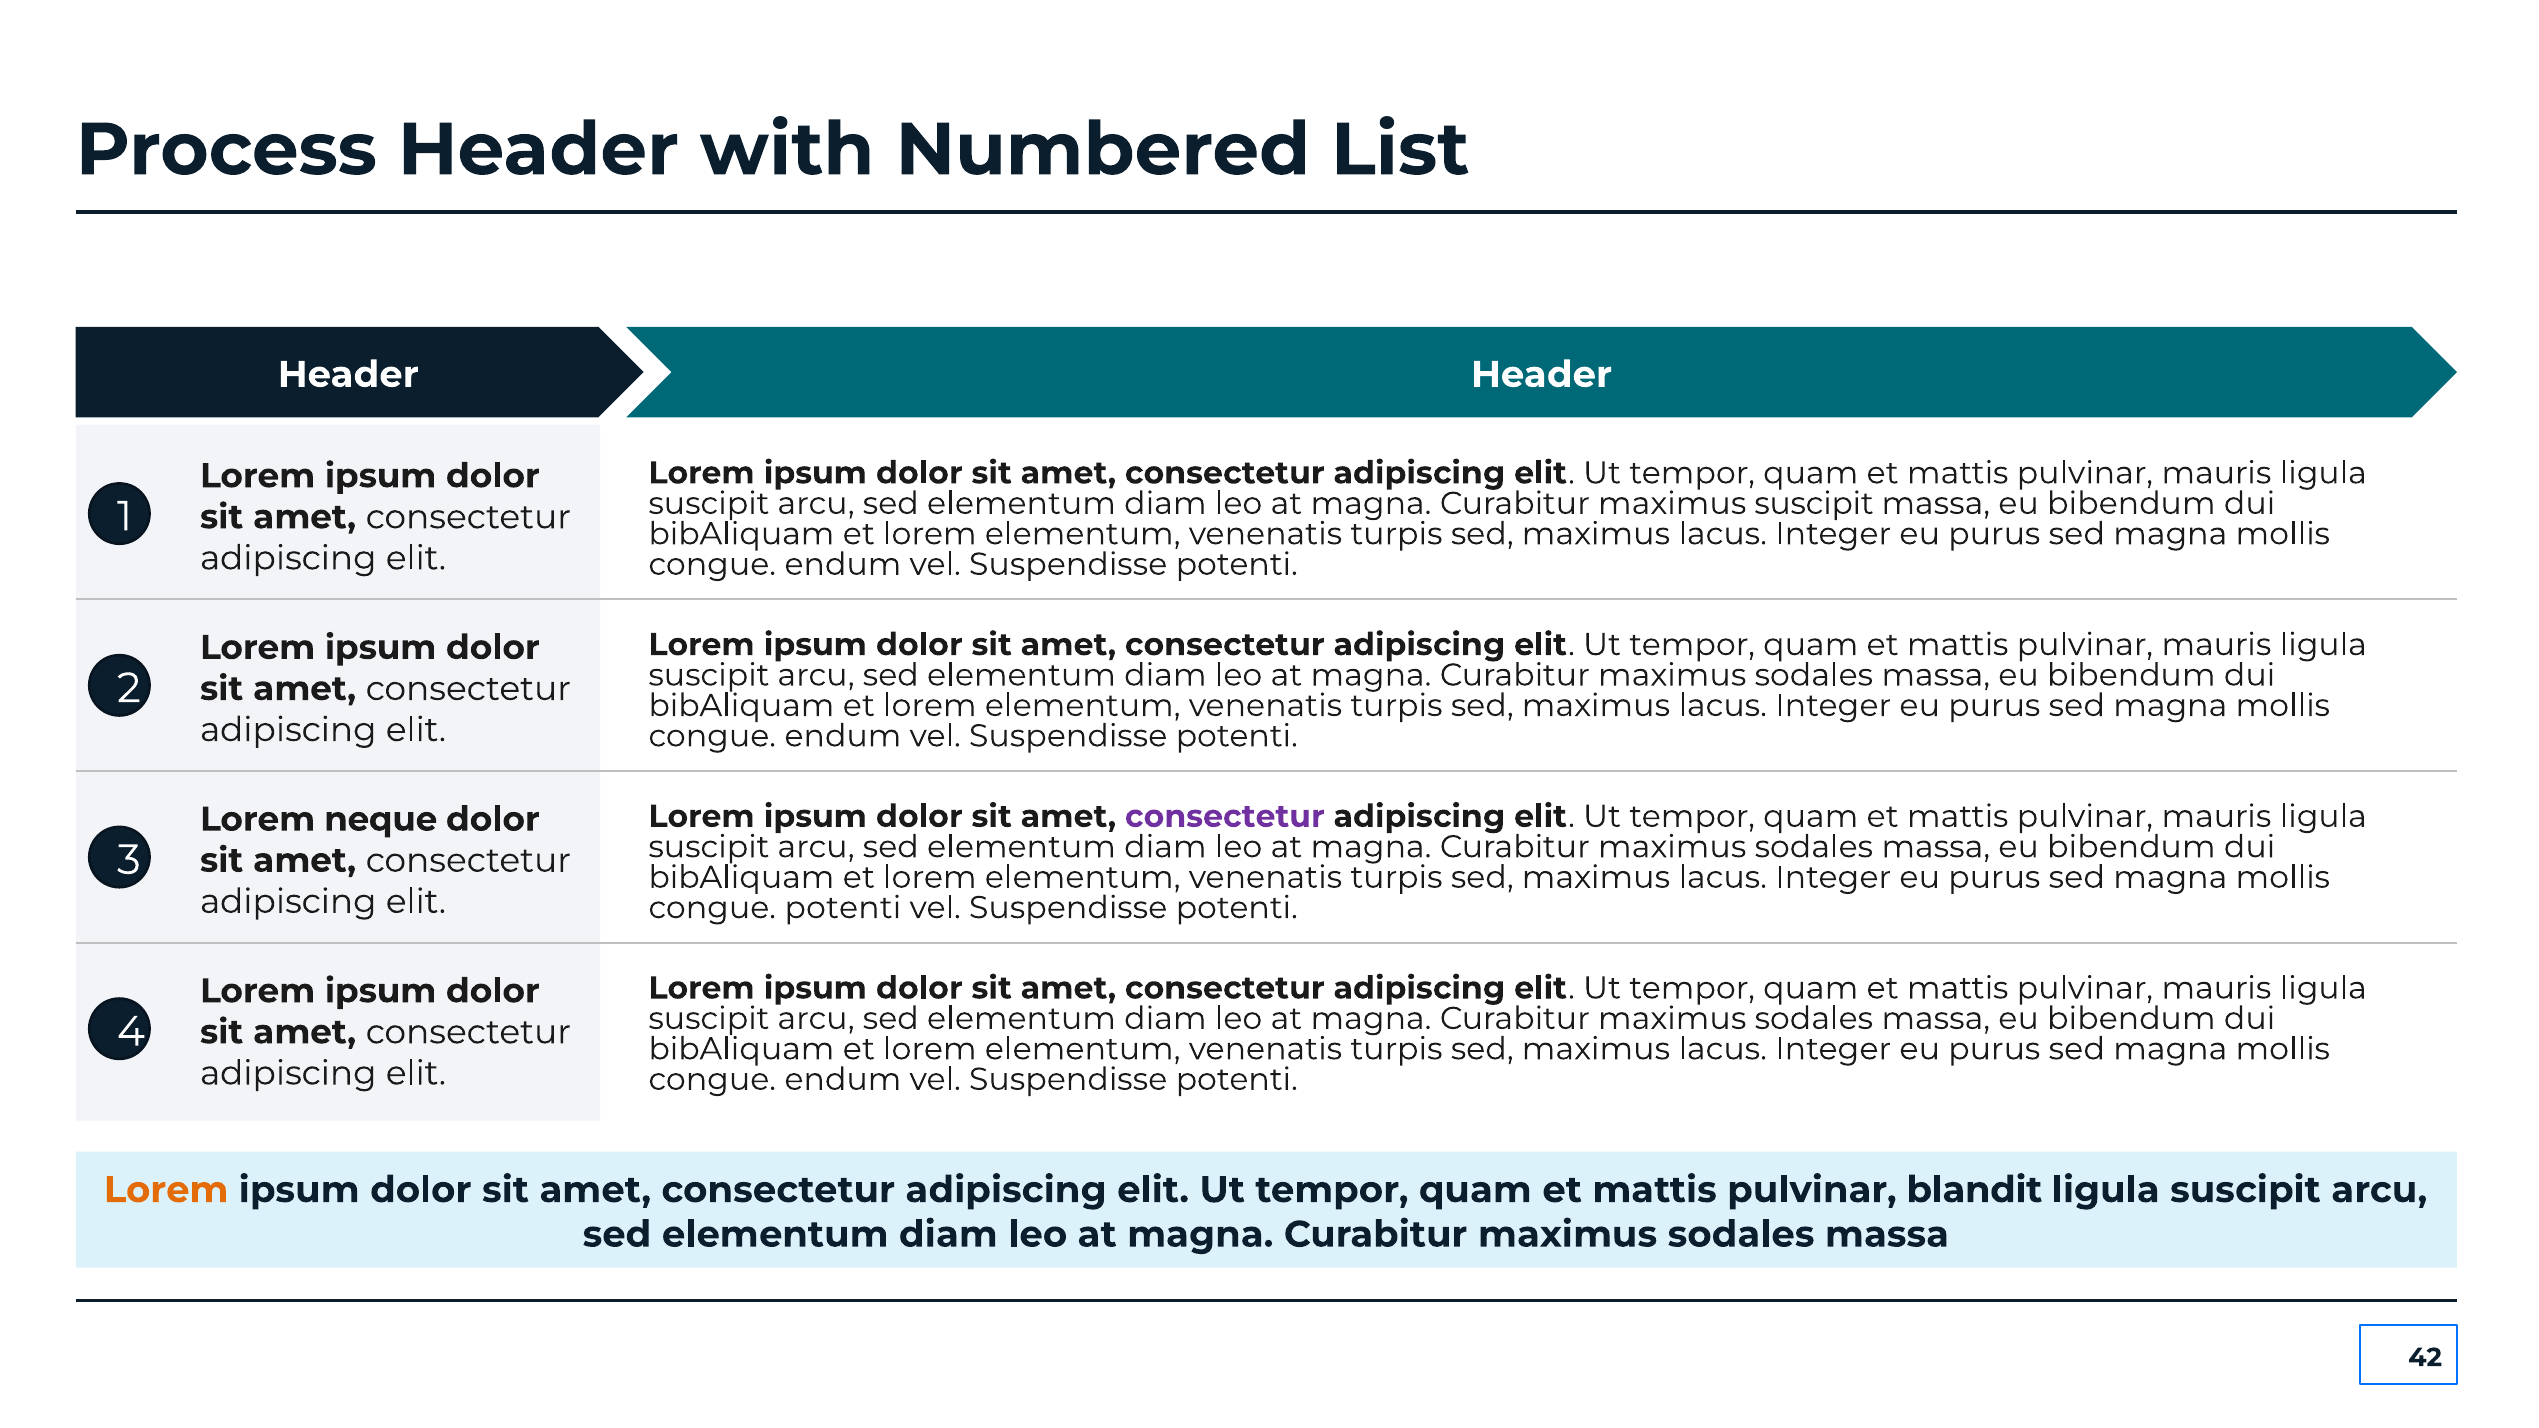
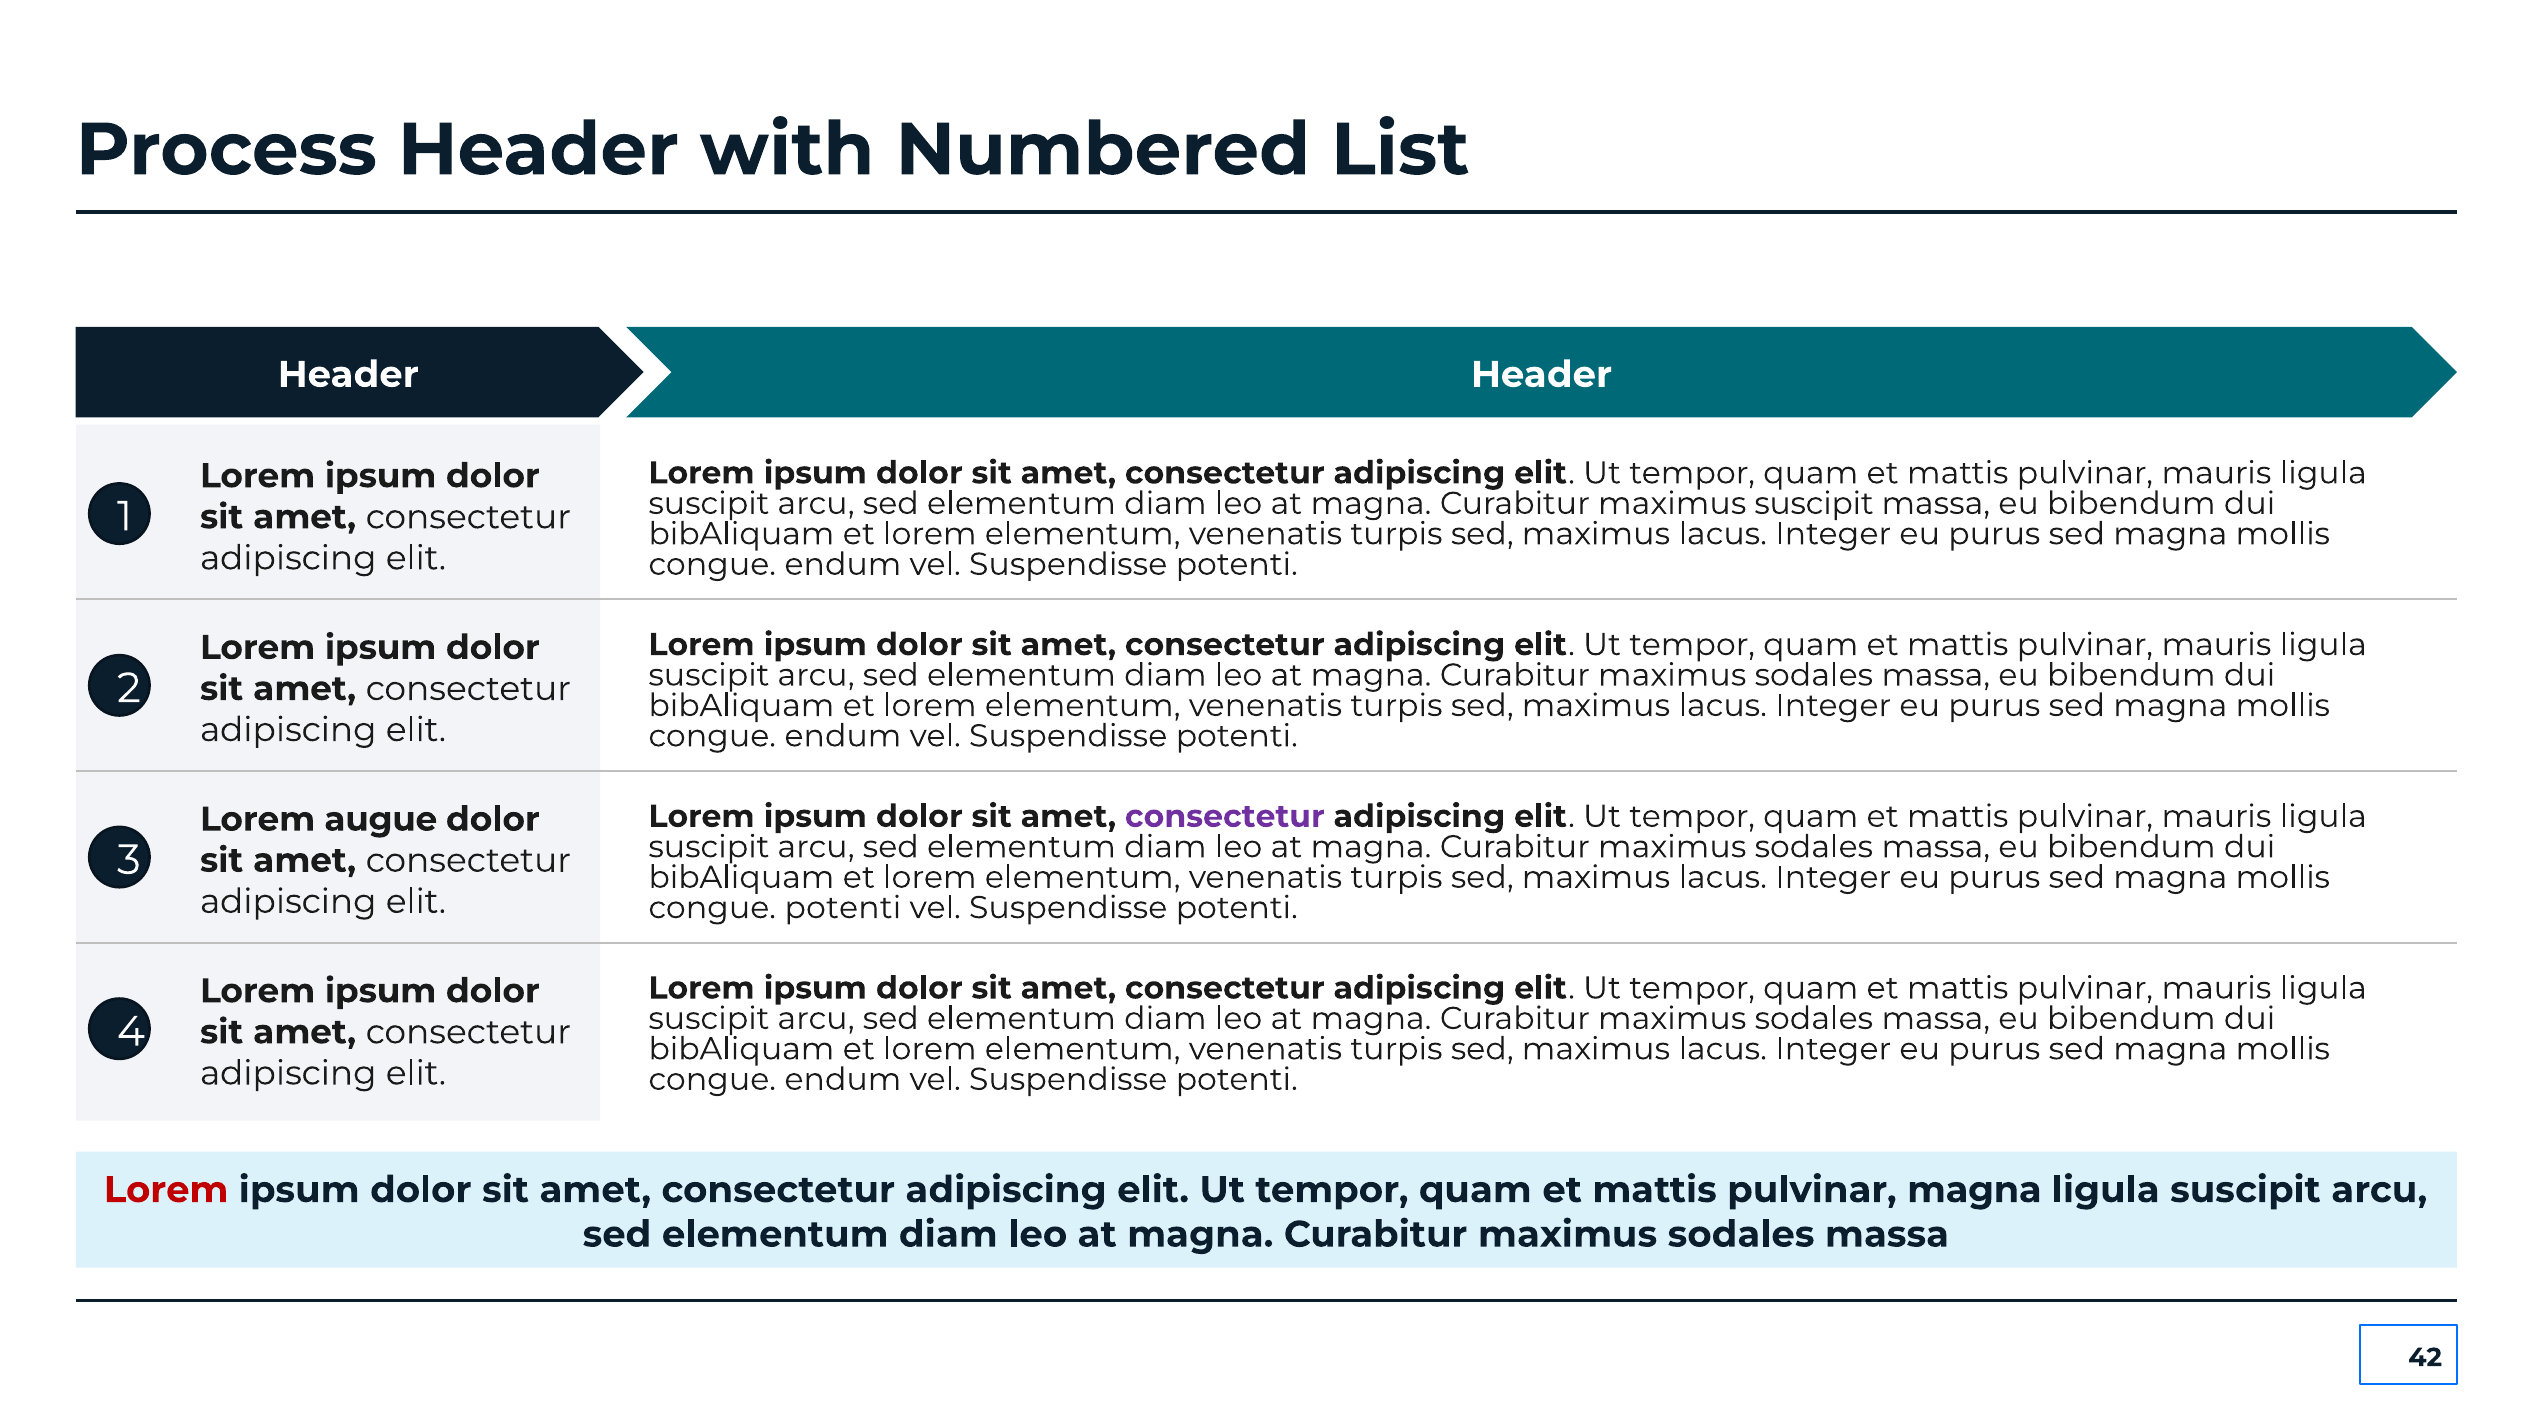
neque: neque -> augue (381, 819)
Lorem colour: orange -> red (166, 1190)
pulvinar blandit: blandit -> magna (1974, 1190)
